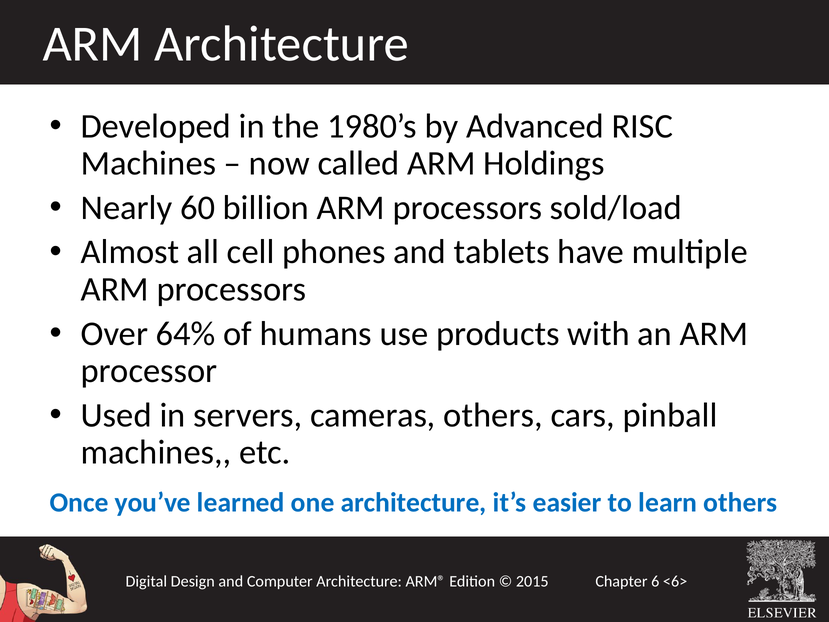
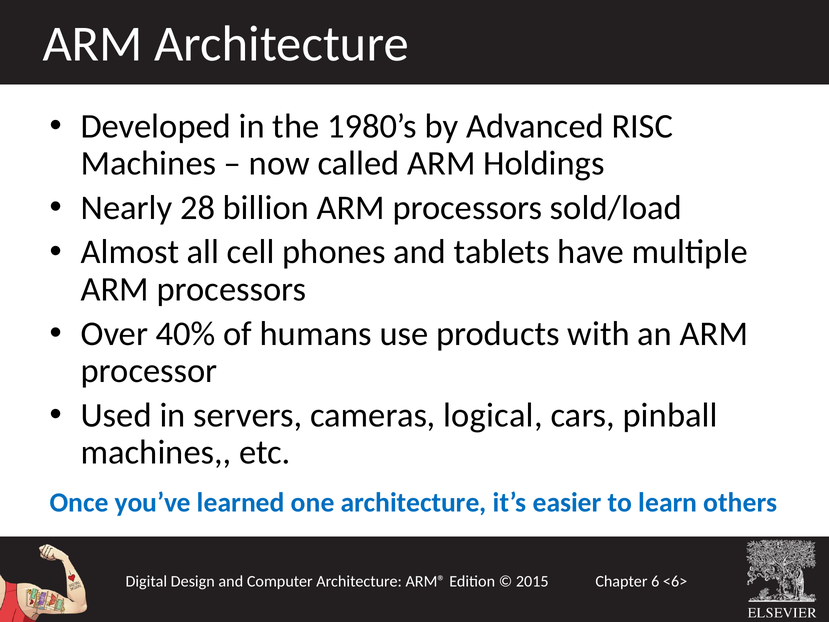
60: 60 -> 28 (198, 208)
64%: 64% -> 40% (186, 333)
cameras others: others -> logical (493, 415)
